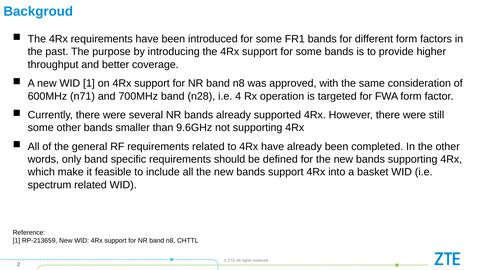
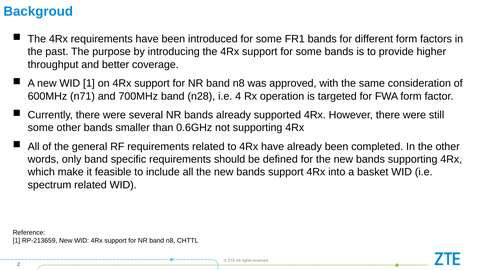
9.6GHz: 9.6GHz -> 0.6GHz (194, 127)
